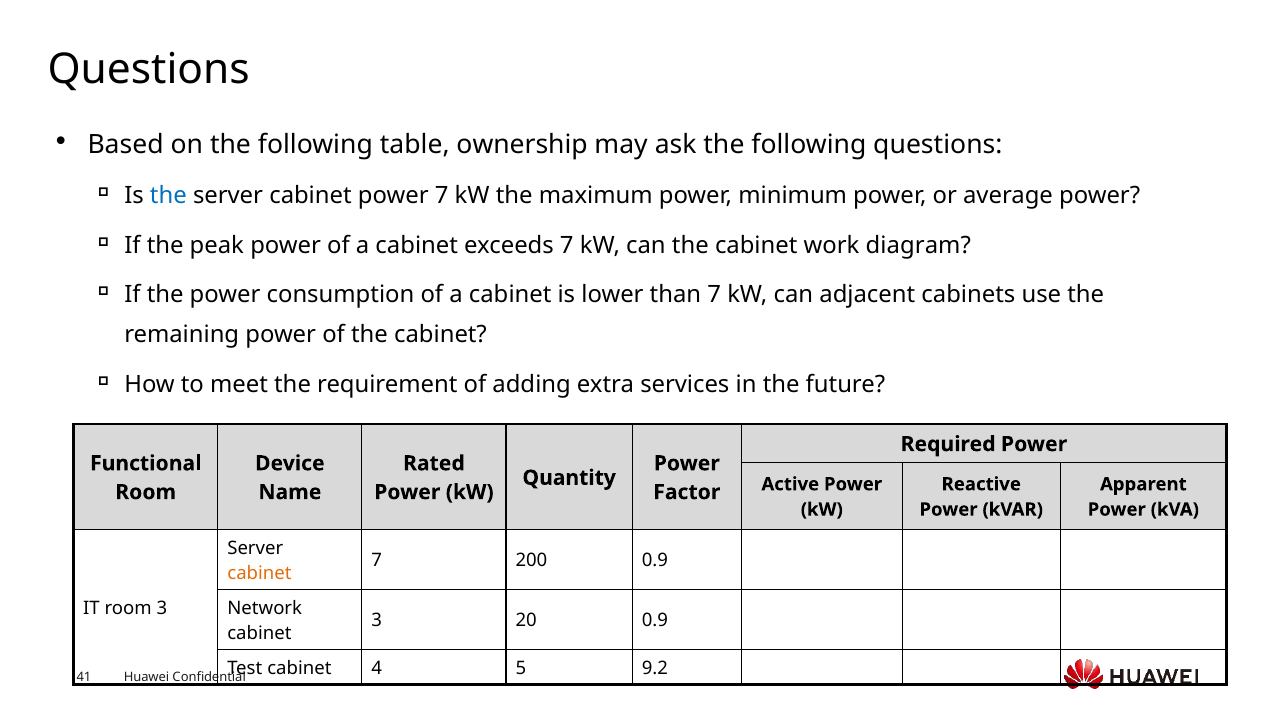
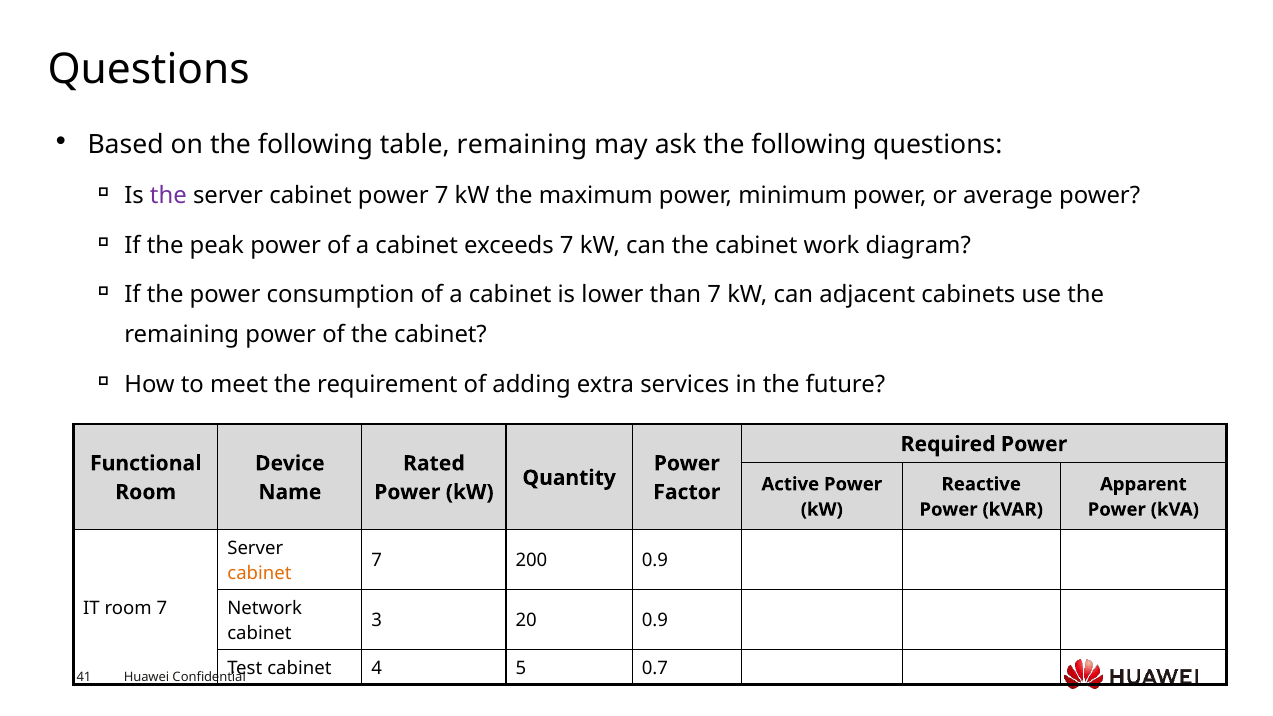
table ownership: ownership -> remaining (522, 145)
the colour: blue -> purple (168, 196)
room 3: 3 -> 7 (162, 608)
9.2: 9.2 -> 0.7 (655, 668)
